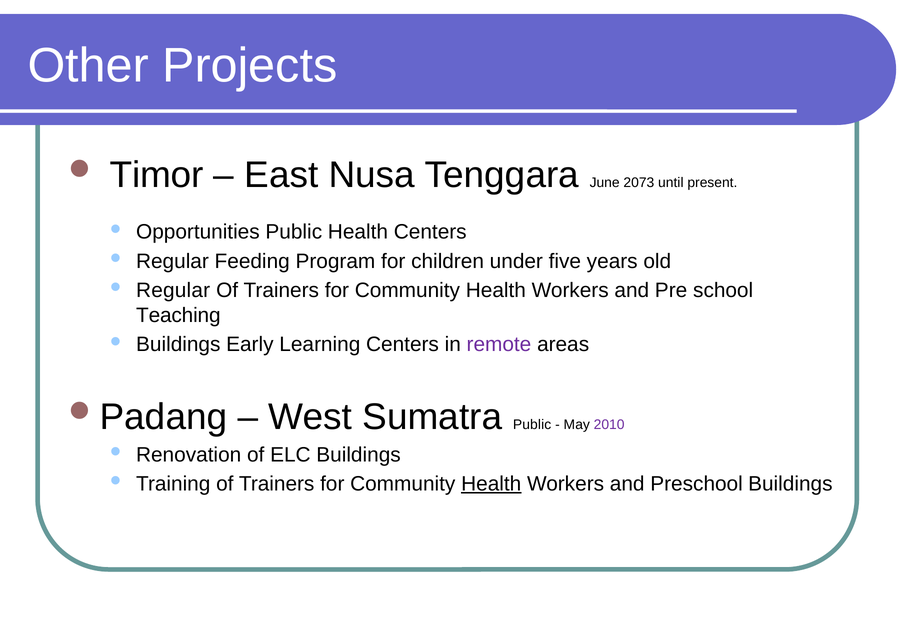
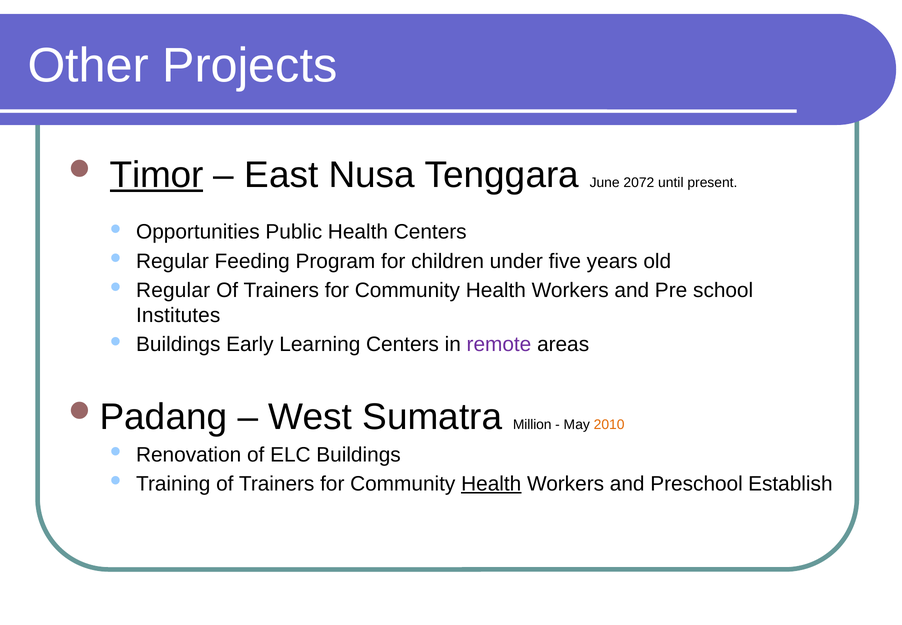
Timor underline: none -> present (157, 175)
2073: 2073 -> 2072 (639, 182)
Teaching: Teaching -> Institutes (178, 315)
Sumatra Public: Public -> Million (532, 424)
2010 colour: purple -> orange (609, 424)
Preschool Buildings: Buildings -> Establish (790, 483)
